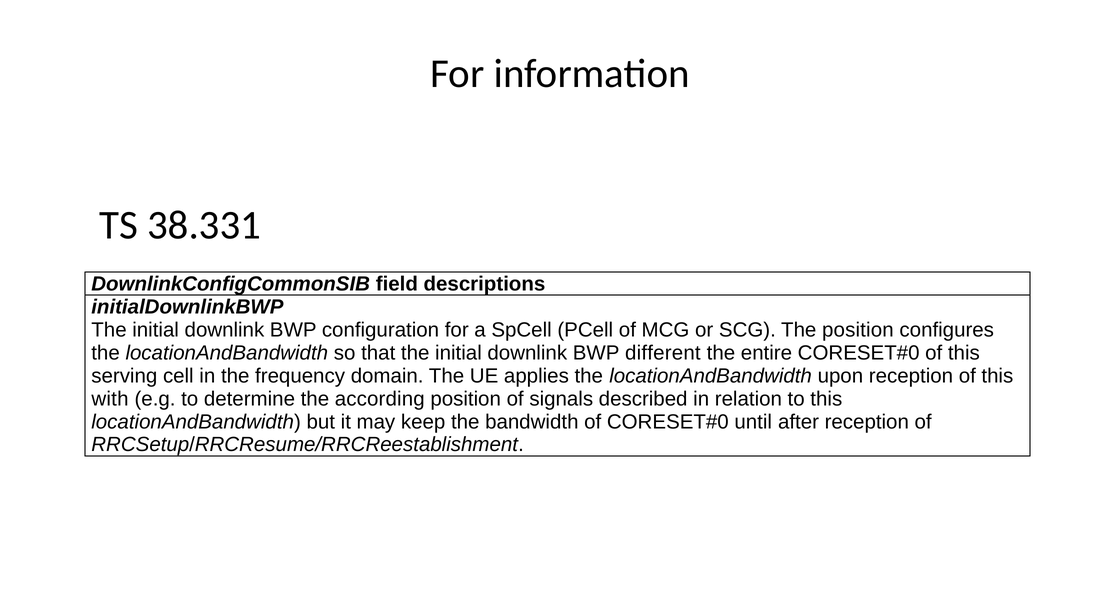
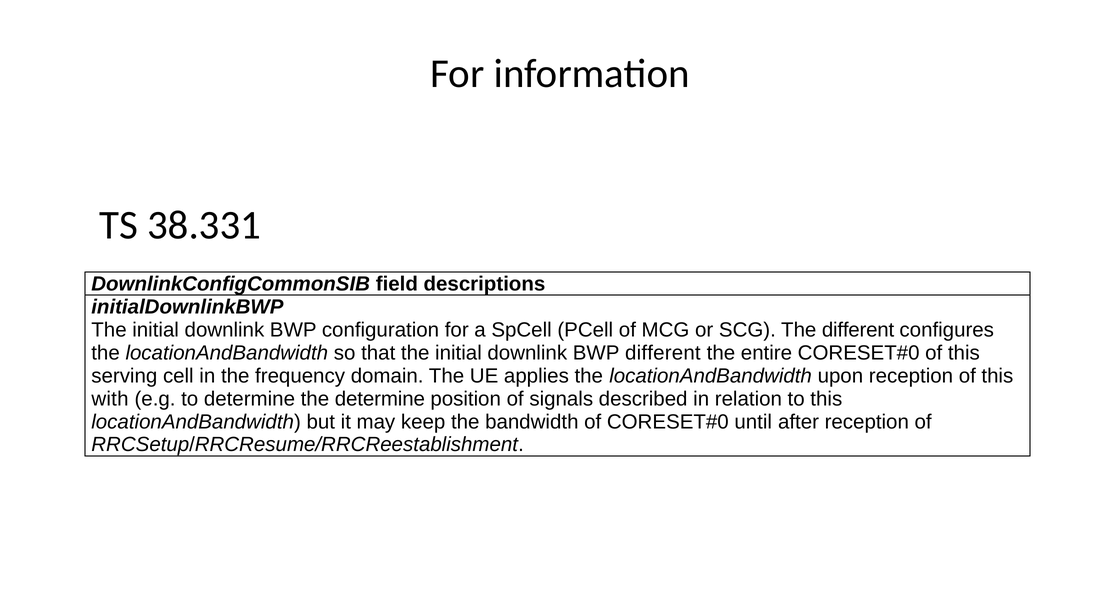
The position: position -> different (858, 330)
the according: according -> determine (380, 399)
